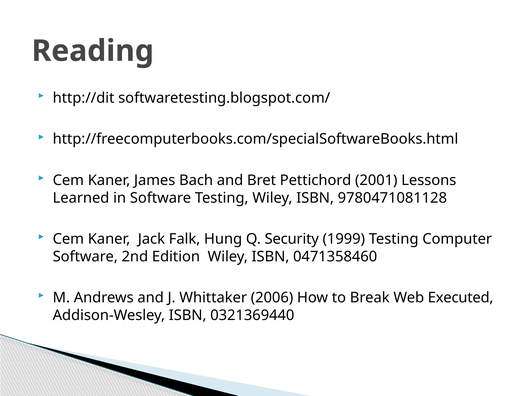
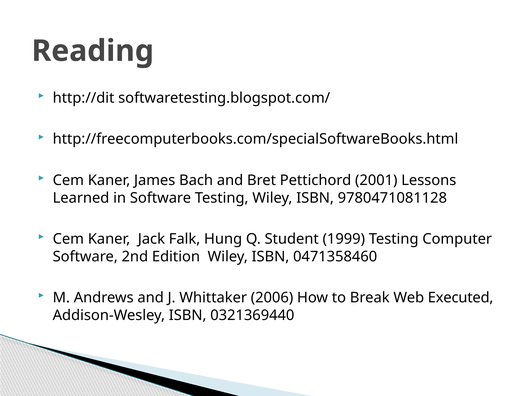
Security: Security -> Student (292, 239)
